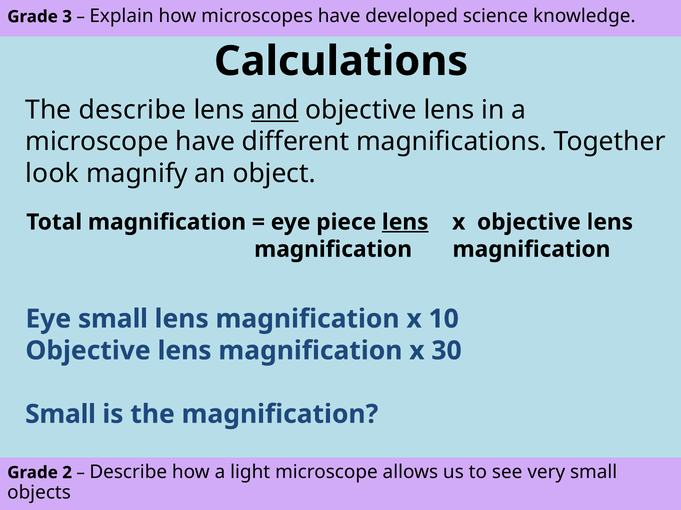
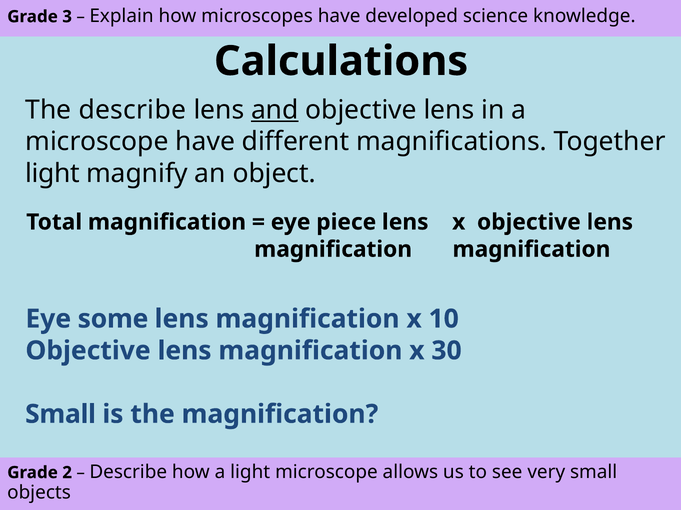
look: look -> light (52, 174)
lens underline: present -> none (405, 222)
Eye small: small -> some (113, 319)
